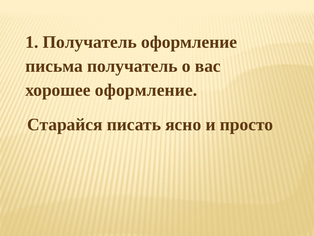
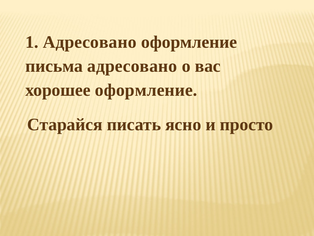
1 Получатель: Получатель -> Адресовано (90, 42)
письма получатель: получатель -> адресовано (132, 66)
